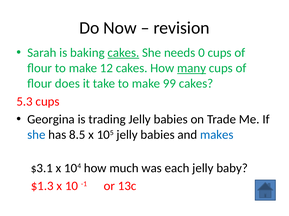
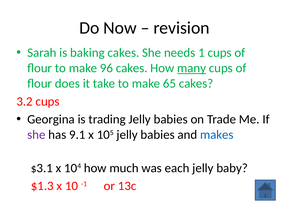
cakes underline: present -> none (123, 53)
0: 0 -> 1 (201, 53)
12: 12 -> 96 (106, 68)
99: 99 -> 65 (169, 84)
5.3: 5.3 -> 3.2 (25, 102)
she colour: blue -> purple (36, 135)
8.5: 8.5 -> 9.1 (77, 135)
